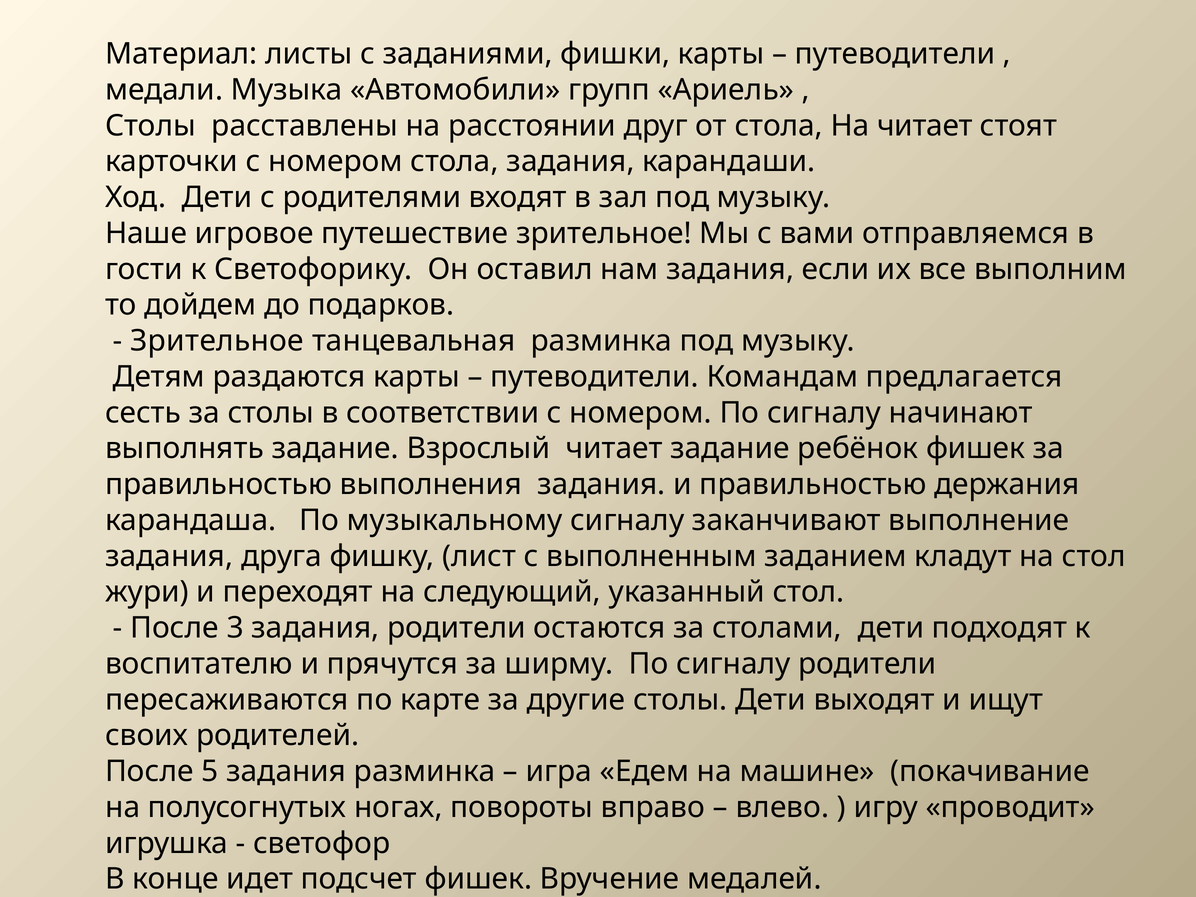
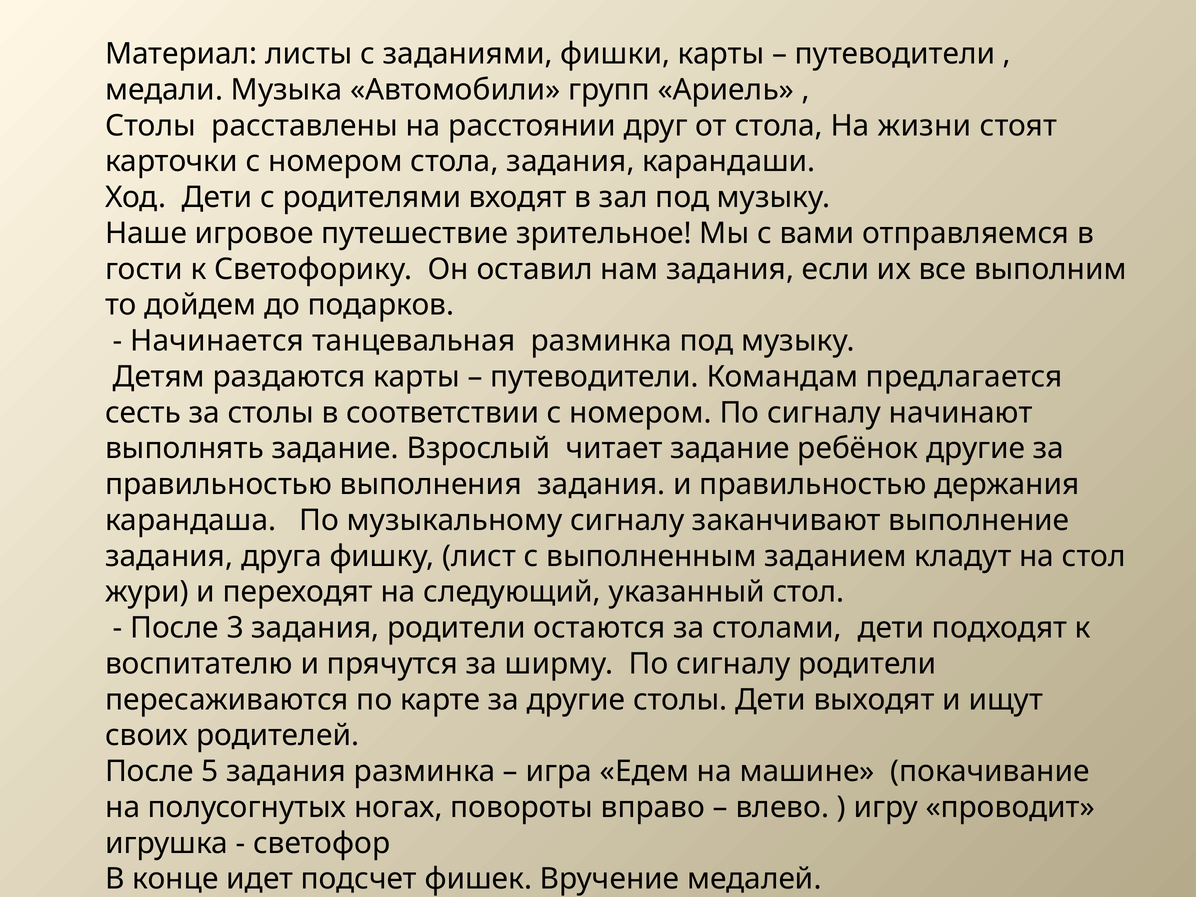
На читает: читает -> жизни (925, 126)
Зрительное: Зрительное -> Начинается (217, 341)
ребёнок фишек: фишек -> другие (976, 449)
